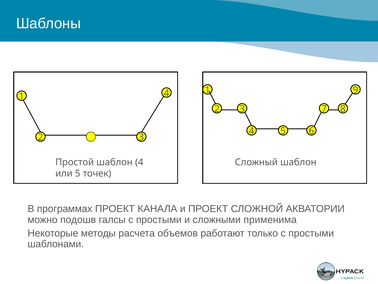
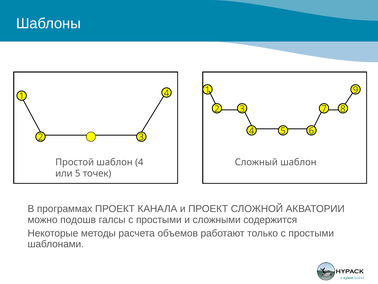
применима: применима -> содержится (270, 219)
